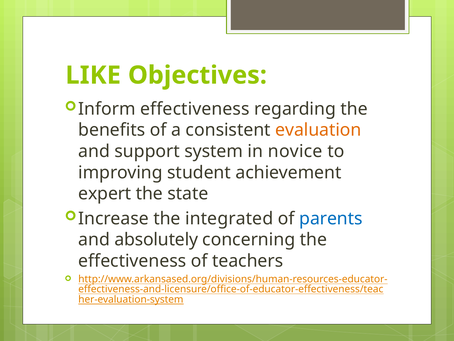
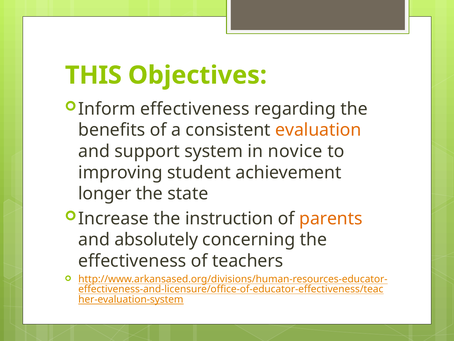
LIKE: LIKE -> THIS (93, 75)
expert: expert -> longer (105, 193)
integrated: integrated -> instruction (229, 218)
parents colour: blue -> orange (331, 218)
